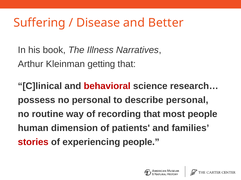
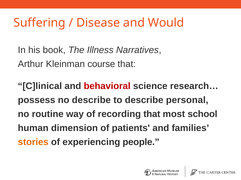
Better: Better -> Would (166, 23)
getting: getting -> course (101, 64)
no personal: personal -> describe (91, 100)
most people: people -> school (203, 115)
stories colour: red -> orange (33, 143)
